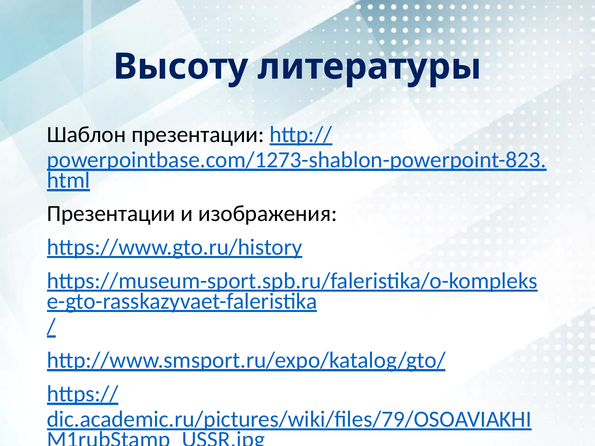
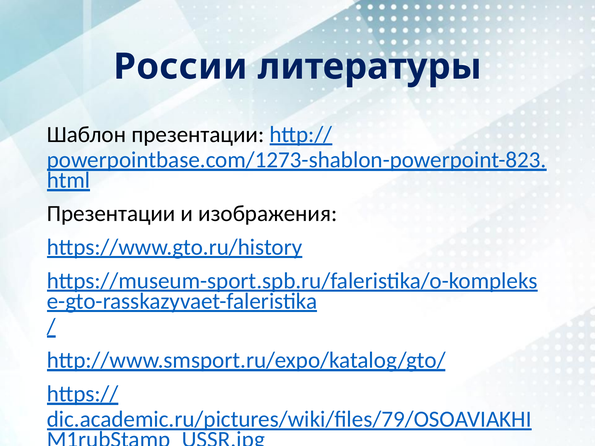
Высоту: Высоту -> России (180, 67)
